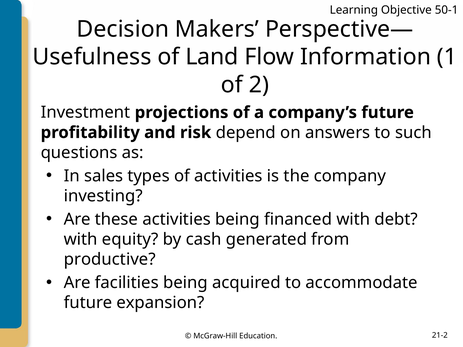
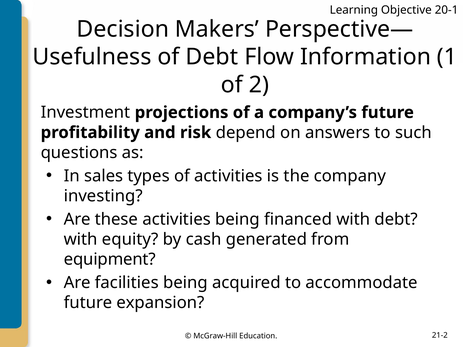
50-1: 50-1 -> 20-1 (447, 10)
of Land: Land -> Debt (212, 57)
productive: productive -> equipment (110, 260)
